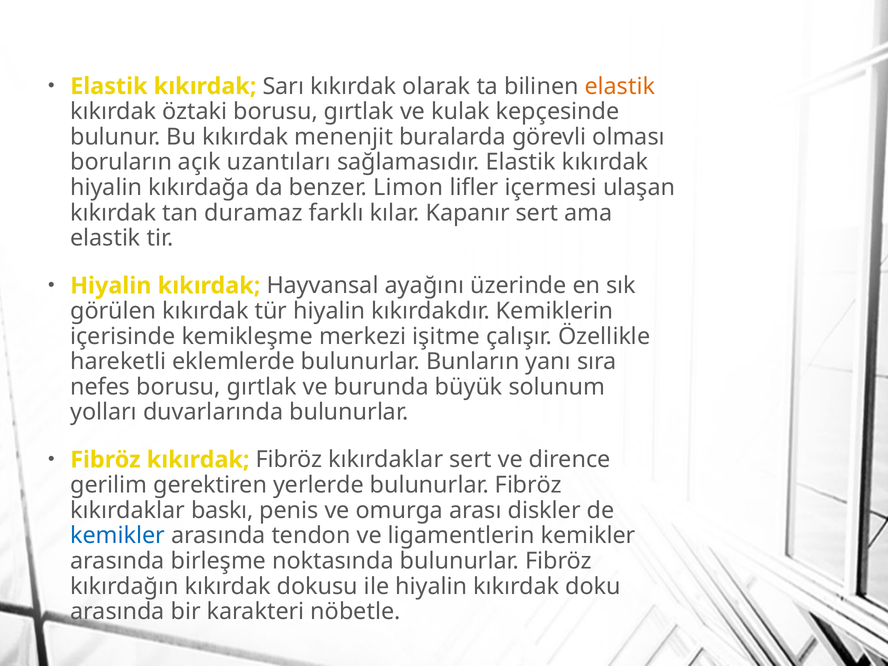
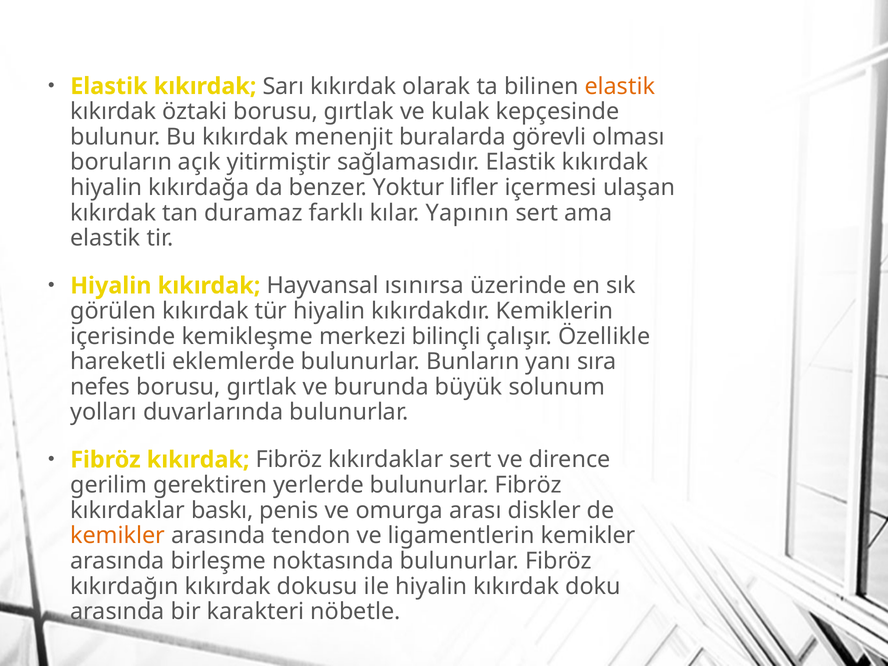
uzantıları: uzantıları -> yitirmiştir (279, 162)
Limon: Limon -> Yoktur (409, 188)
Kapanır: Kapanır -> Yapının (468, 213)
ayağını: ayağını -> ısınırsa (424, 286)
işitme: işitme -> bilinçli (446, 336)
kemikler colour: blue -> orange (118, 536)
